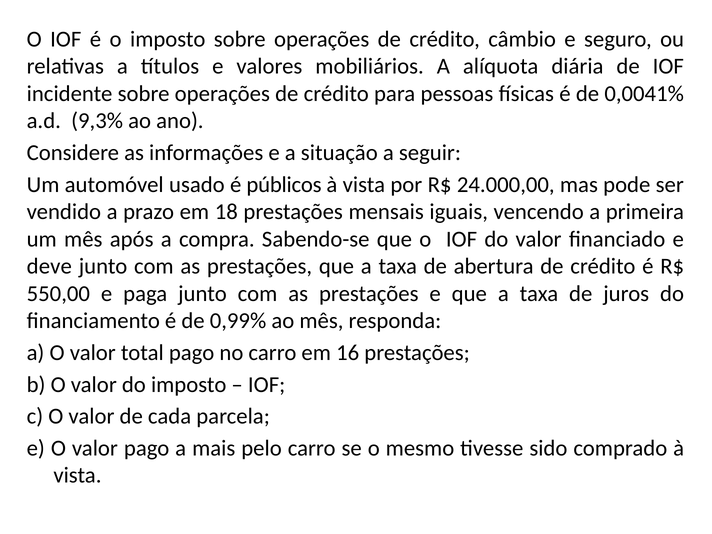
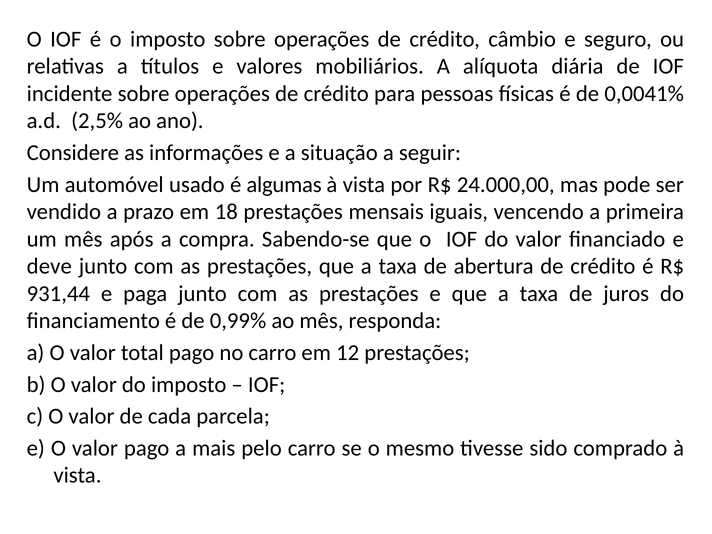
9,3%: 9,3% -> 2,5% (97, 121)
públicos: públicos -> algumas (284, 185)
550,00: 550,00 -> 931,44 (58, 294)
16: 16 -> 12 (348, 353)
